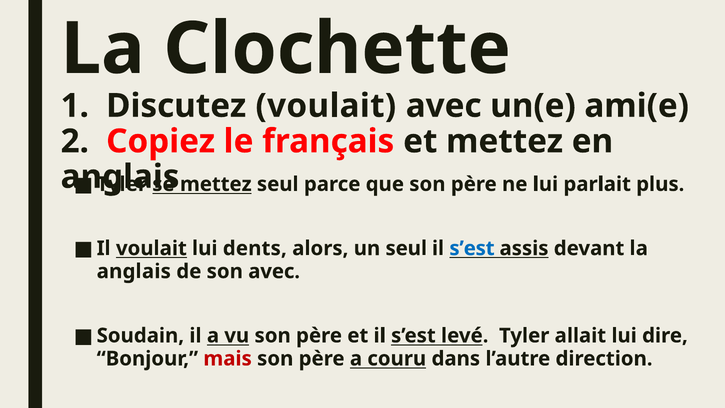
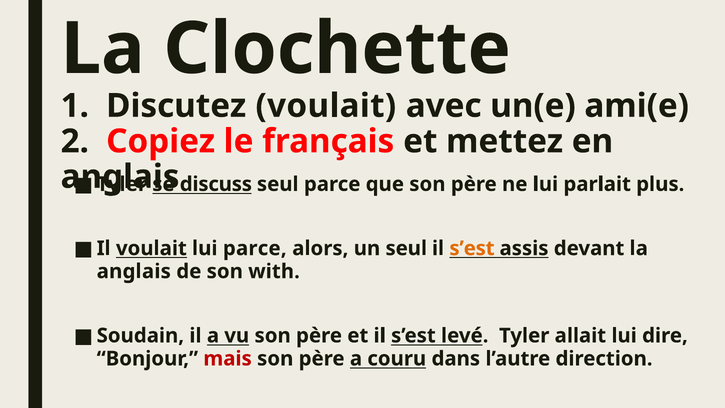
mettez: mettez -> discuss (216, 184)
lui dents: dents -> parce (255, 248)
s’est colour: blue -> orange (472, 248)
son avec: avec -> with (274, 271)
